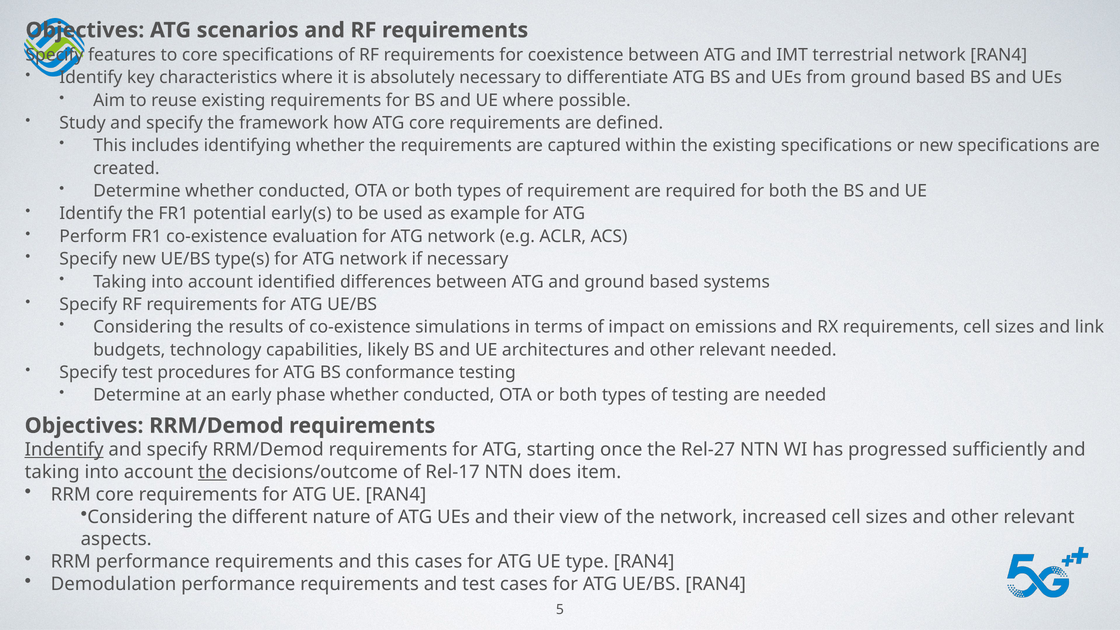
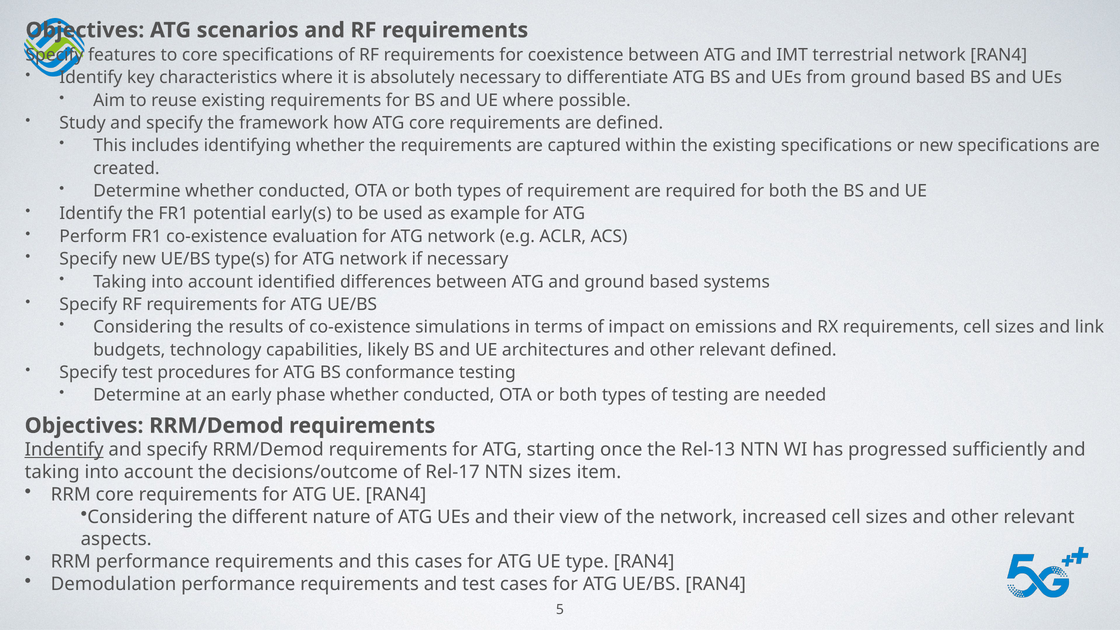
relevant needed: needed -> defined (803, 350)
Rel-27: Rel-27 -> Rel-13 (708, 450)
the underline: present -> none (213, 472)
NTN does: does -> sizes (550, 472)
